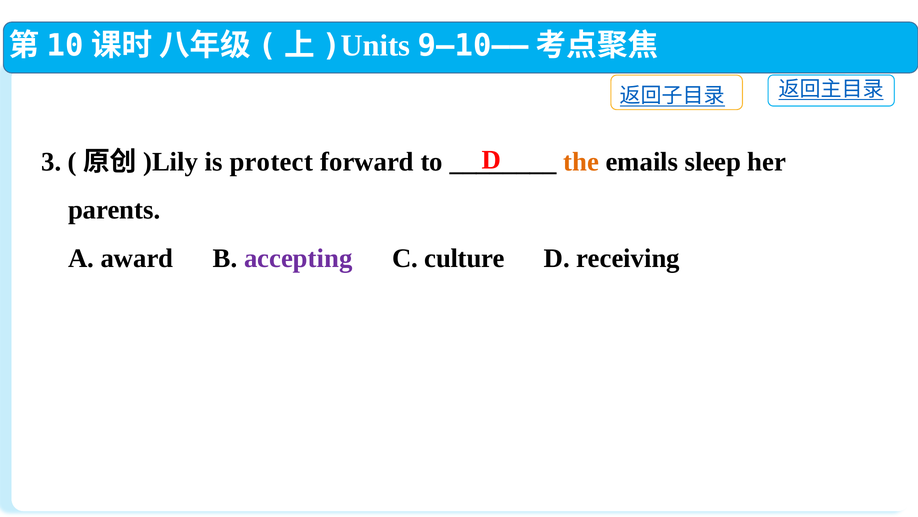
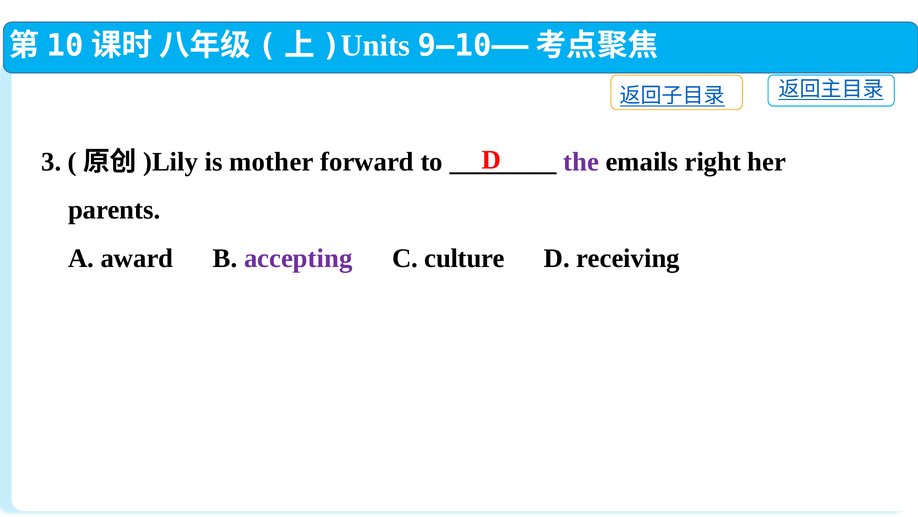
protect: protect -> mother (271, 162)
the colour: orange -> purple (581, 162)
sleep: sleep -> right (713, 162)
